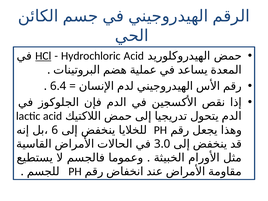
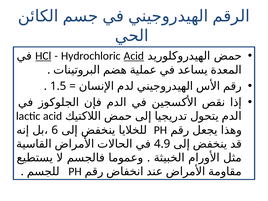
Acid underline: none -> present (134, 56)
6.4: 6.4 -> 1.5 (58, 86)
3.0: 3.0 -> 4.9 (162, 144)
